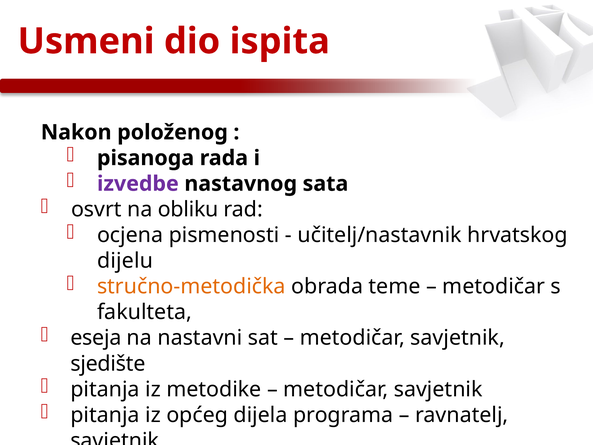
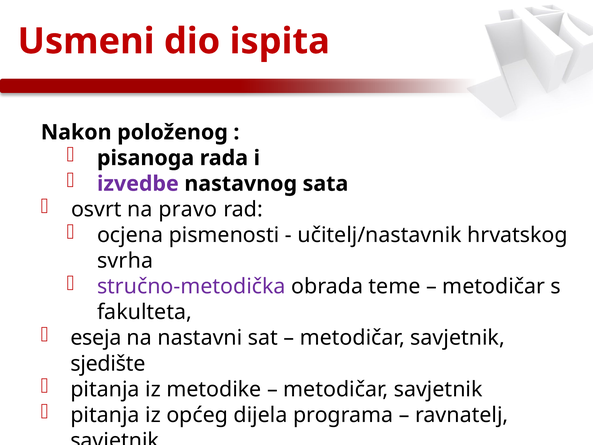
obliku: obliku -> pravo (188, 209)
dijelu: dijelu -> svrha (125, 261)
stručno-metodička colour: orange -> purple (191, 286)
